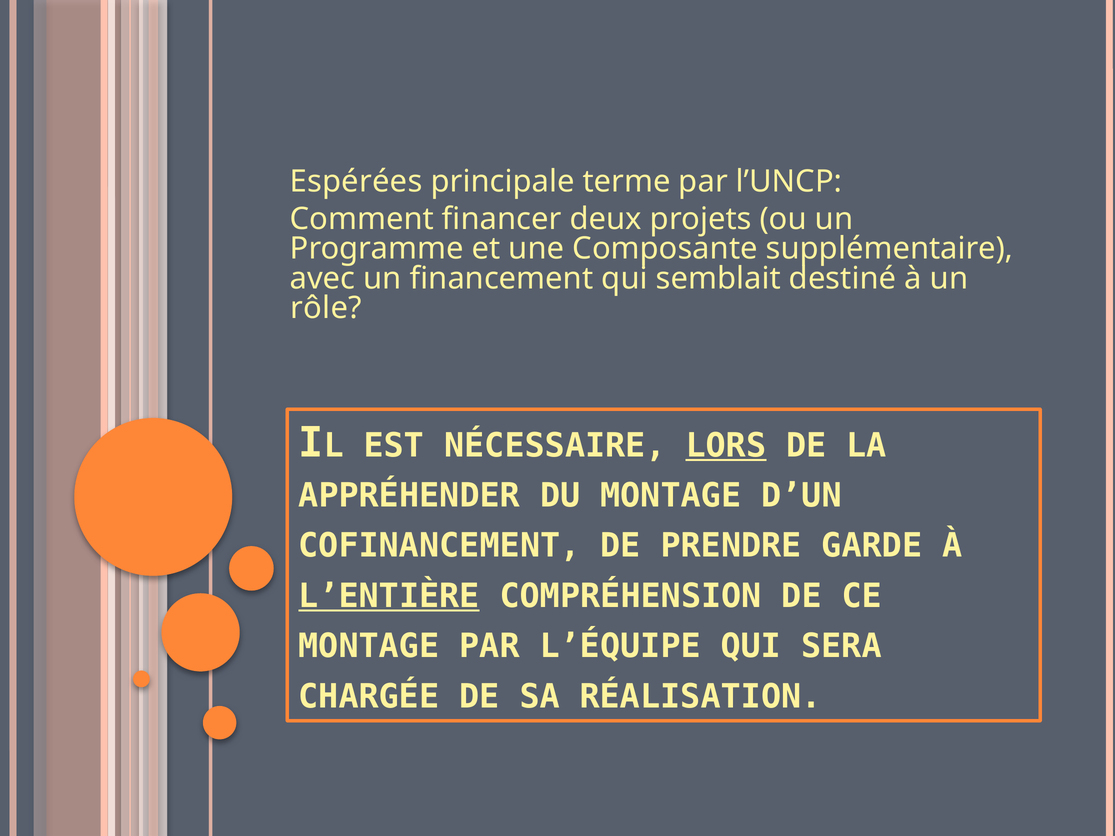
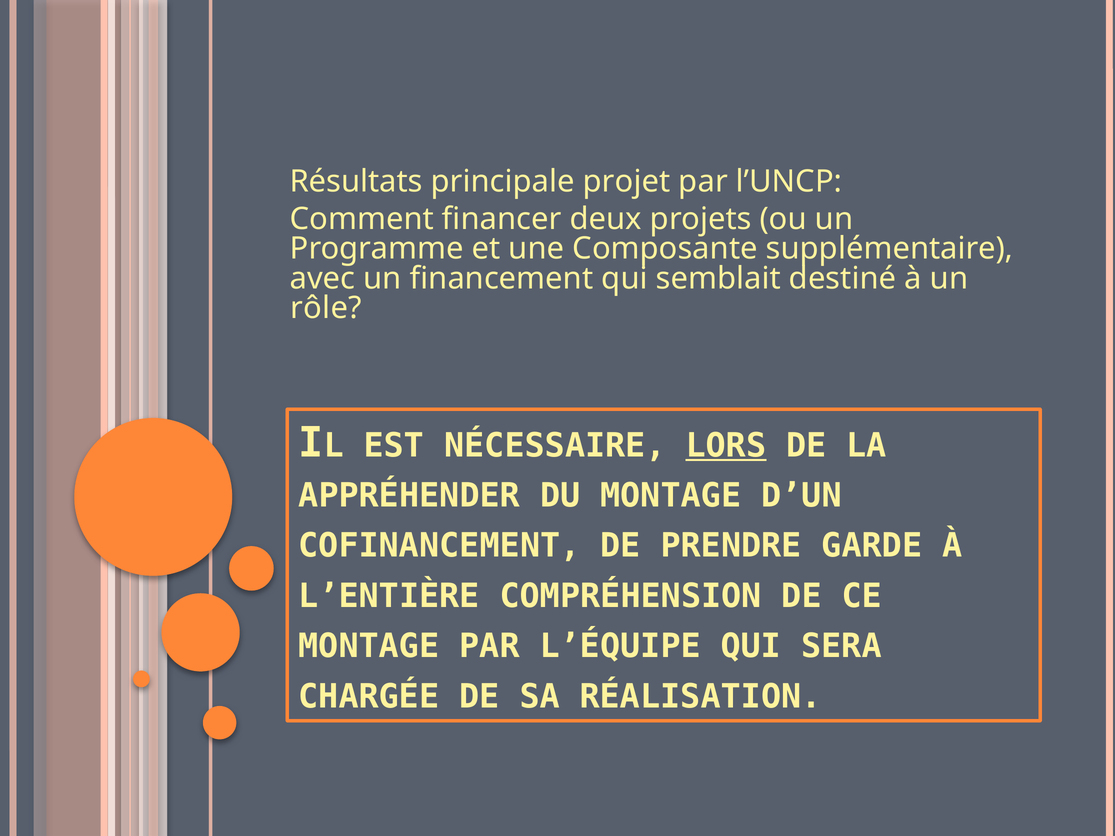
Espérées: Espérées -> Résultats (356, 182)
terme: terme -> projet (627, 182)
L’ENTIÈRE underline: present -> none (389, 596)
